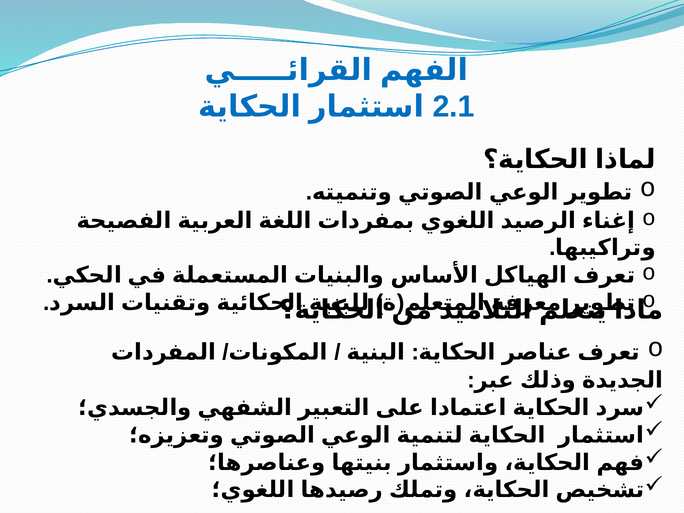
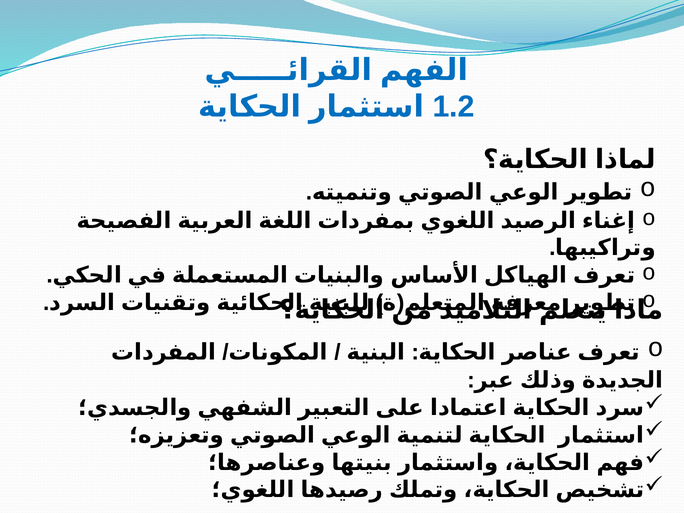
2.1: 2.1 -> 1.2 (454, 107)
